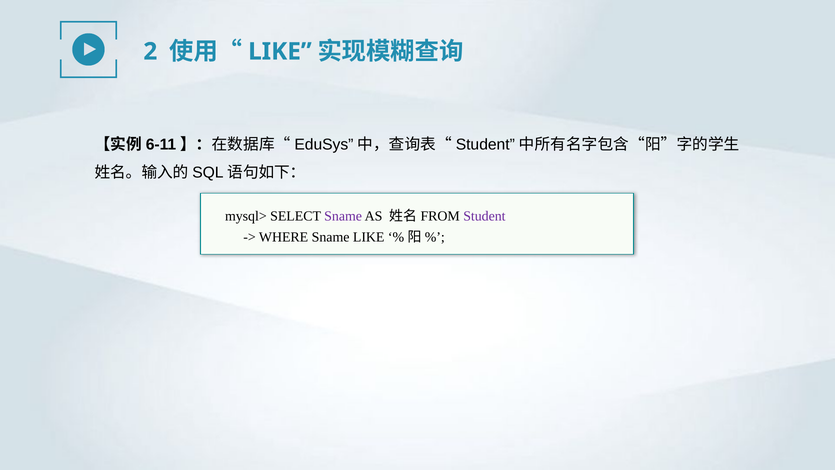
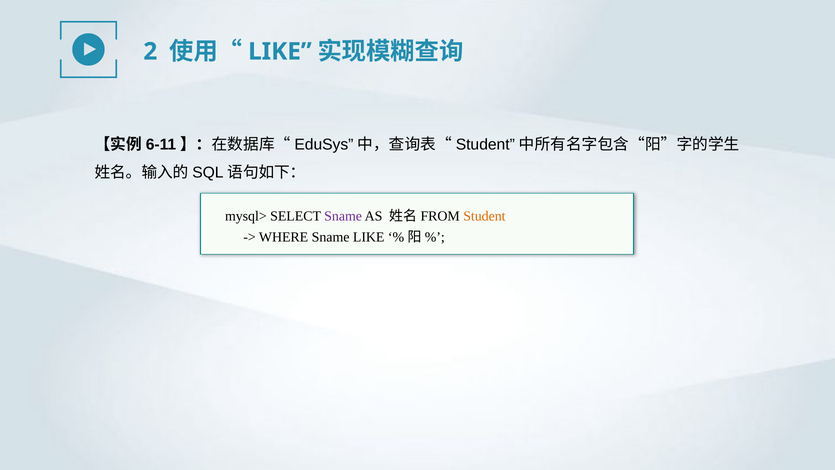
Student colour: purple -> orange (484, 216)
